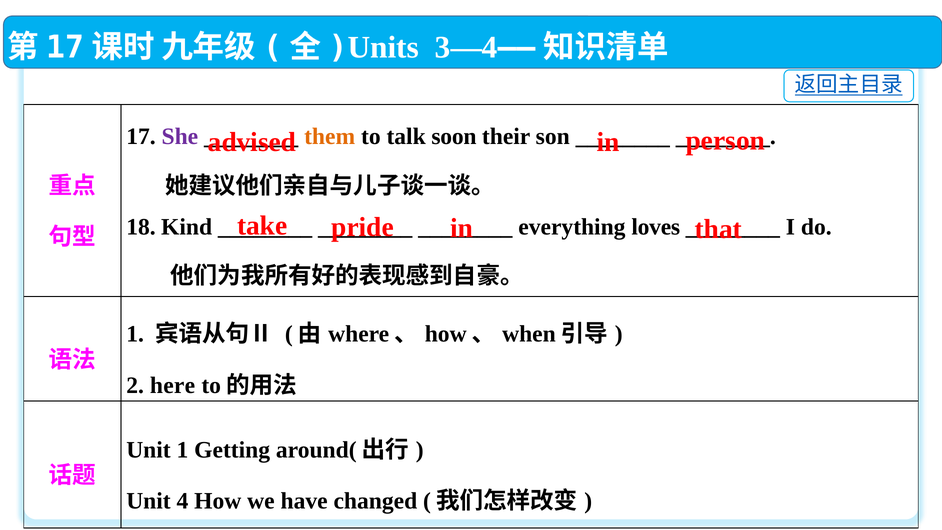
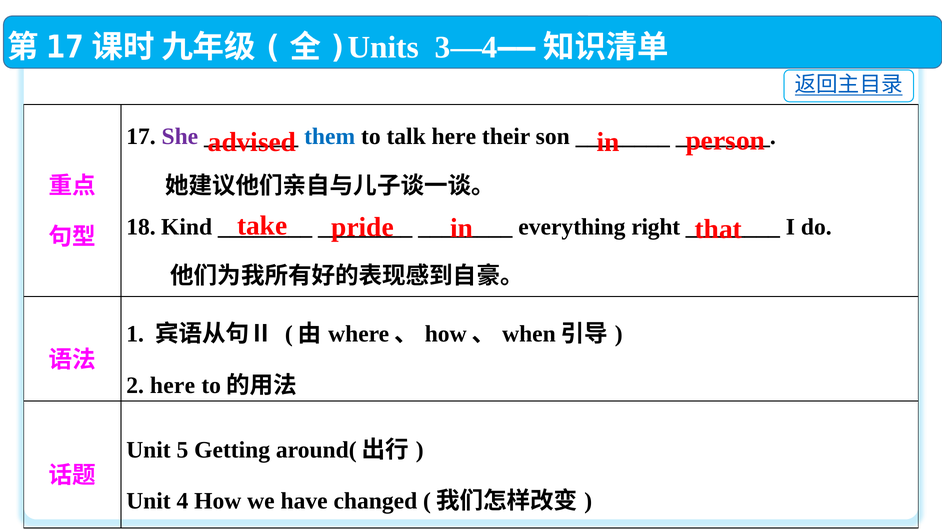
them colour: orange -> blue (330, 136)
talk soon: soon -> here (454, 136)
loves: loves -> right (656, 227)
Unit 1: 1 -> 5 (182, 450)
